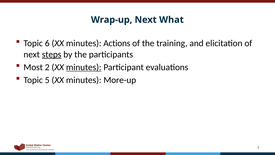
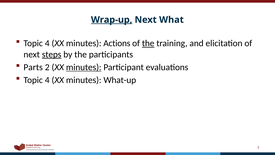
Wrap-up underline: none -> present (112, 20)
6: 6 -> 4 (47, 43)
the underline: none -> present (148, 43)
Most: Most -> Parts (33, 67)
5: 5 -> 4 (47, 80)
More-up: More-up -> What-up (120, 80)
